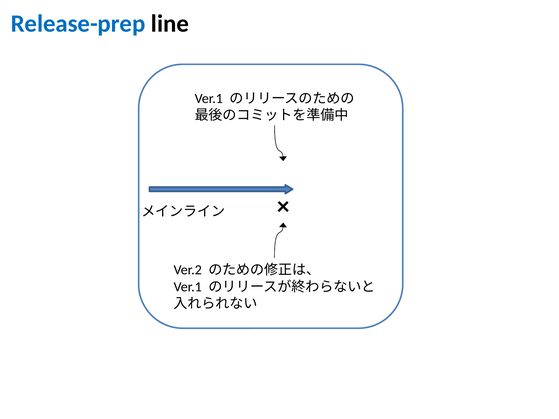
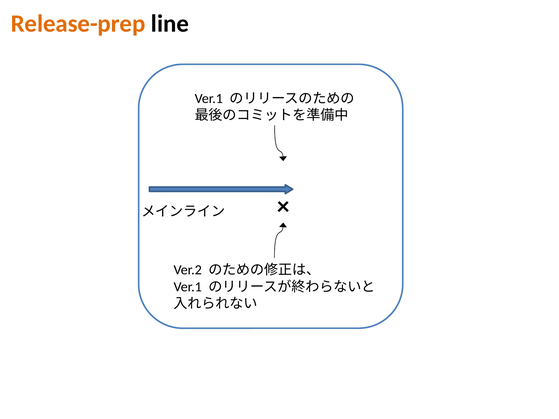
Release-prep colour: blue -> orange (78, 24)
